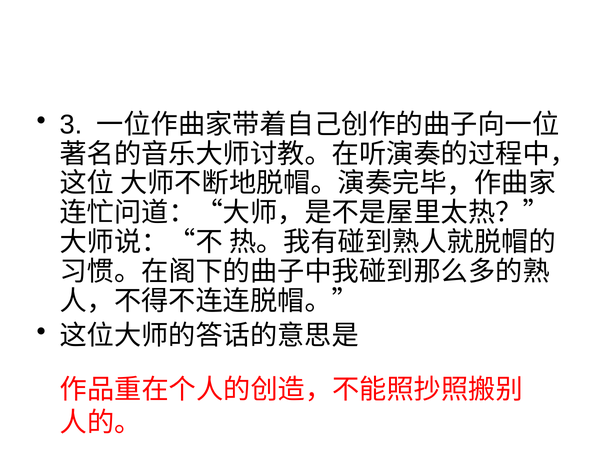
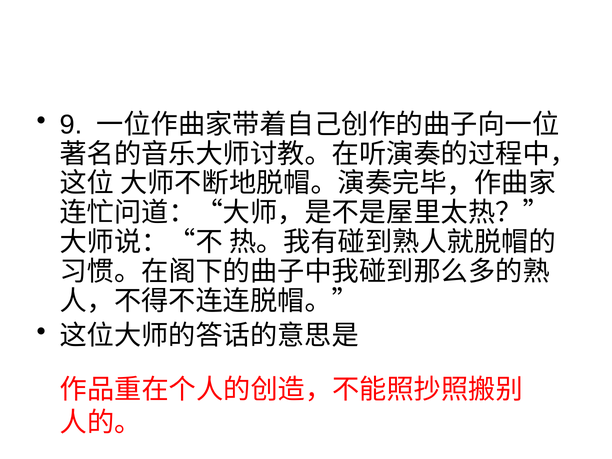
3: 3 -> 9 (71, 125)
